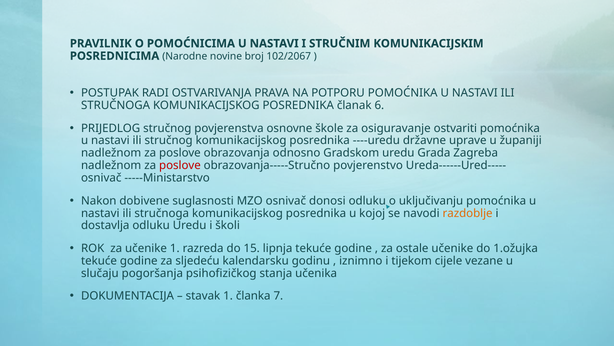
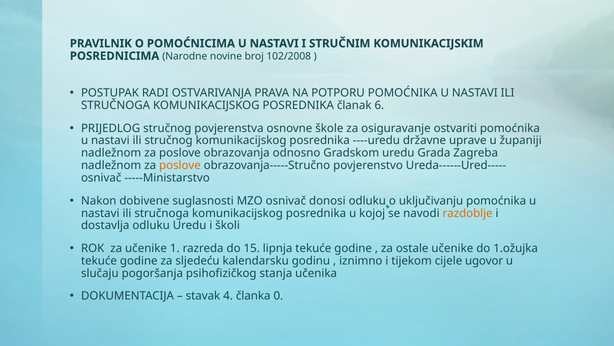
102/2067: 102/2067 -> 102/2008 (289, 56)
poslove colour: red -> orange (180, 165)
vezane: vezane -> ugovor (484, 260)
stavak 1: 1 -> 4 (228, 296)
7: 7 -> 0 (278, 296)
